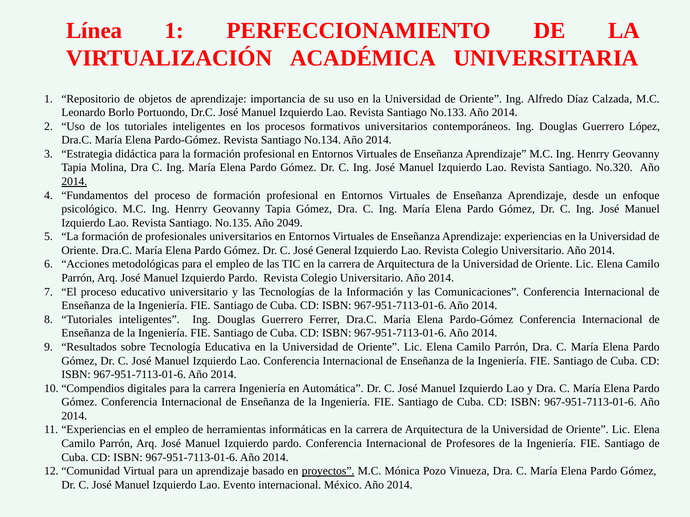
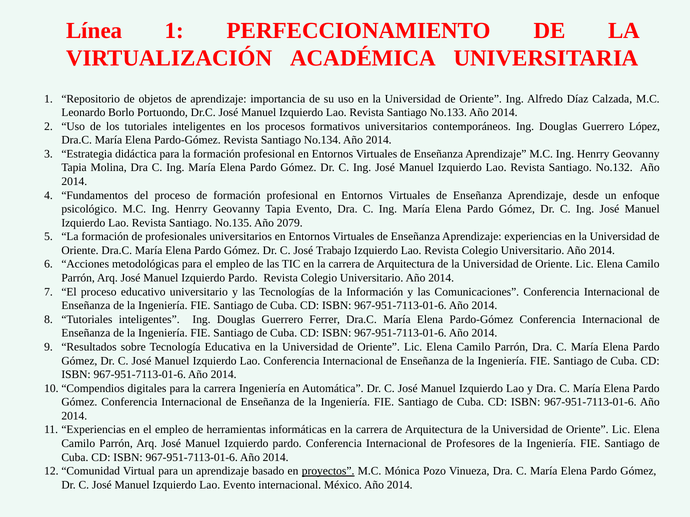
No.320: No.320 -> No.132 (614, 168)
2014 underline: present -> none (74, 182)
Tapia Gómez: Gómez -> Evento (314, 209)
2049: 2049 -> 2079 (290, 223)
General: General -> Trabajo (334, 251)
